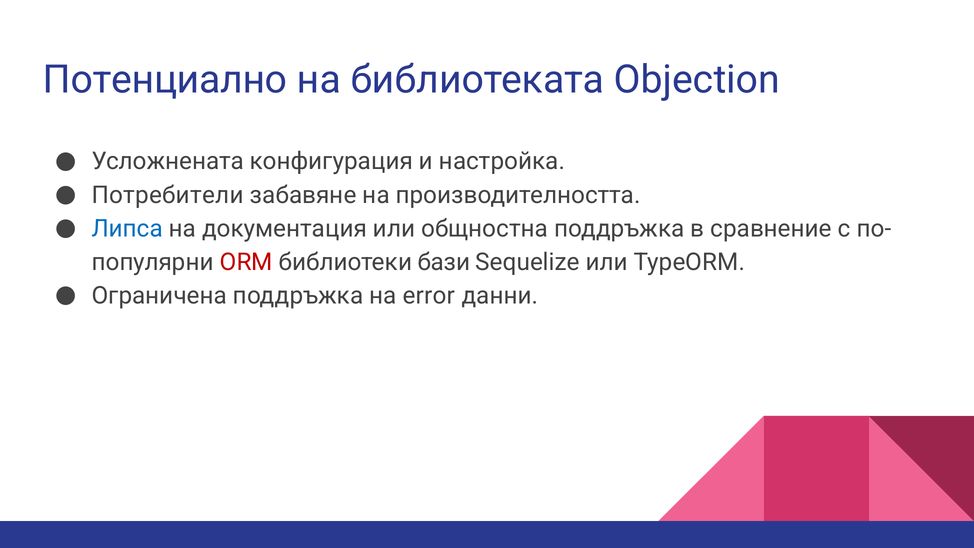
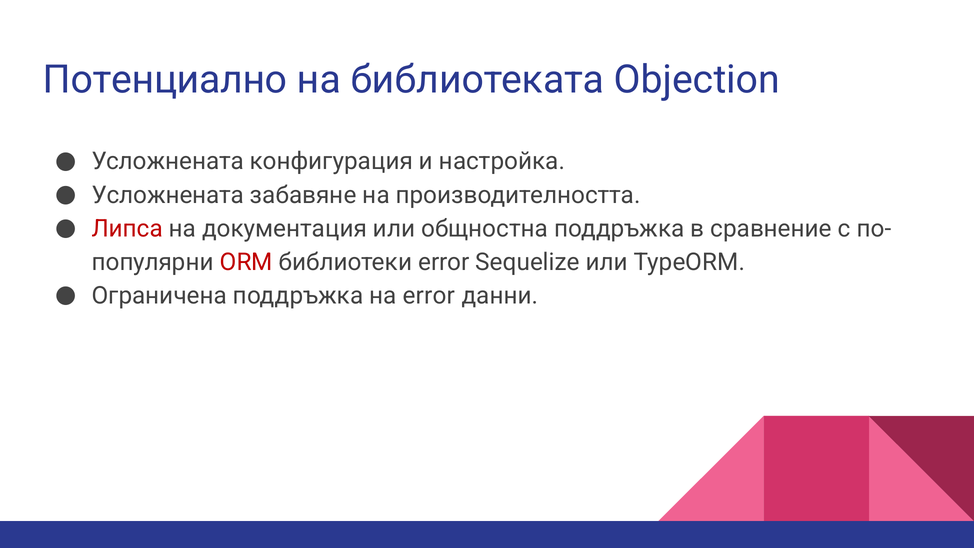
Потребители: Потребители -> Усложнената (168, 195)
Липса colour: blue -> red (127, 229)
библиотеки бази: бази -> error (444, 262)
